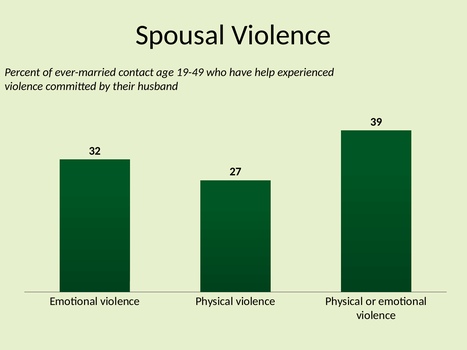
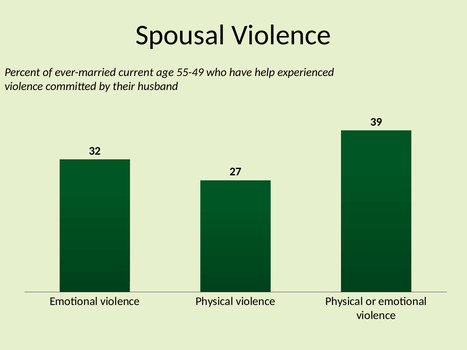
contact: contact -> current (136, 72)
19-49: 19-49 -> 55-49 (190, 72)
